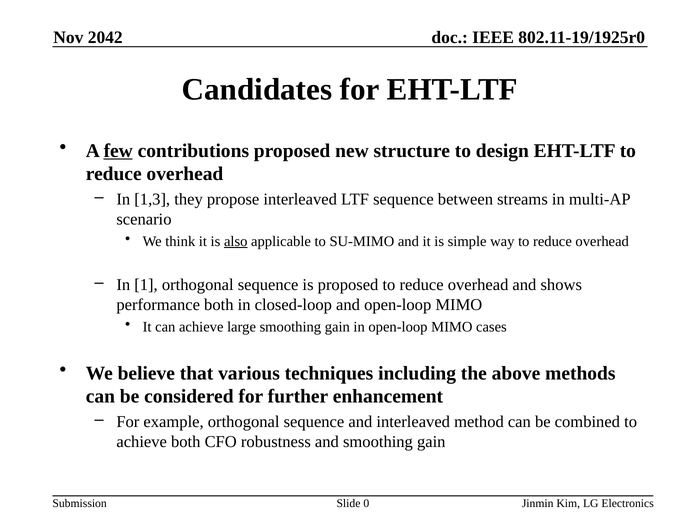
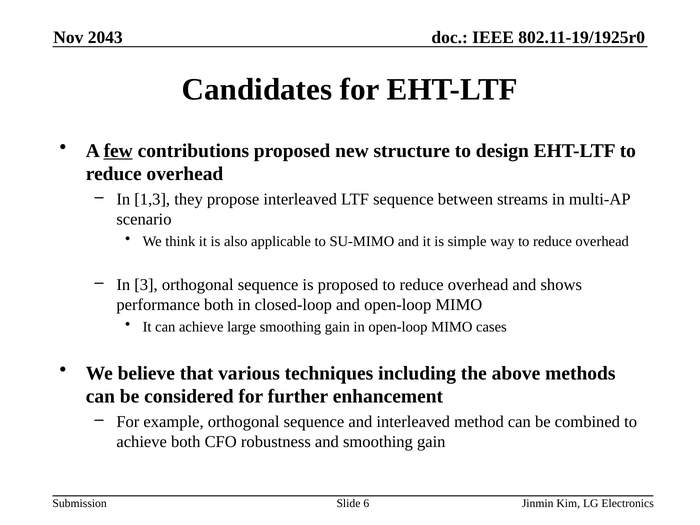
2042: 2042 -> 2043 (105, 37)
also underline: present -> none (236, 241)
1: 1 -> 3 (146, 285)
0: 0 -> 6 (366, 504)
